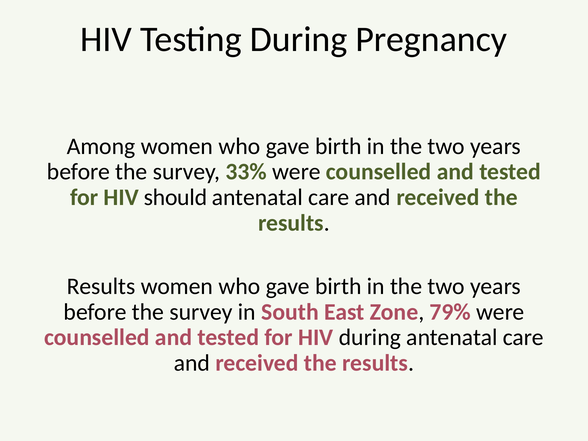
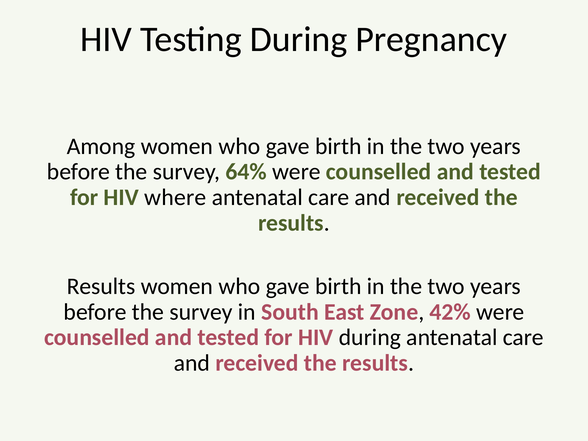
33%: 33% -> 64% (246, 172)
should: should -> where (175, 197)
79%: 79% -> 42% (450, 312)
